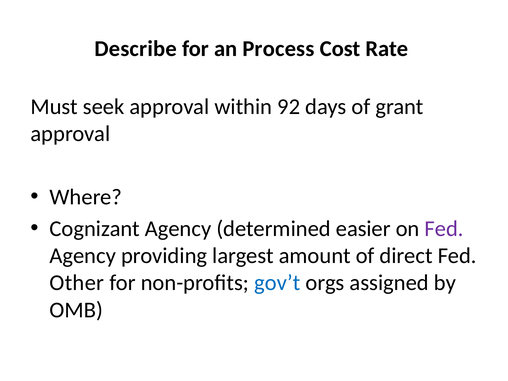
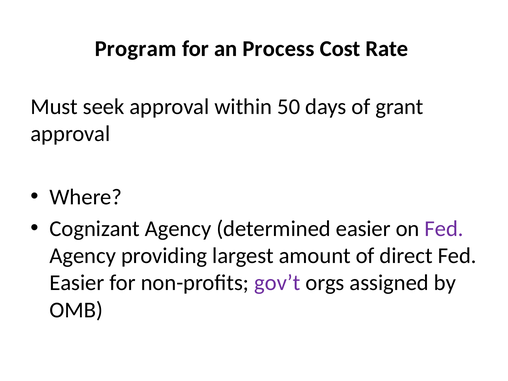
Describe: Describe -> Program (136, 49)
92: 92 -> 50 (289, 107)
Other: Other -> Easier (77, 283)
gov’t colour: blue -> purple (277, 283)
